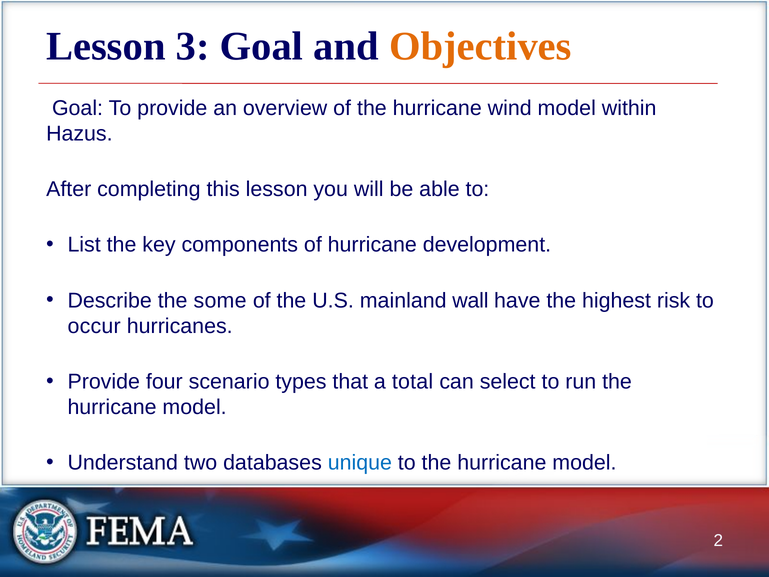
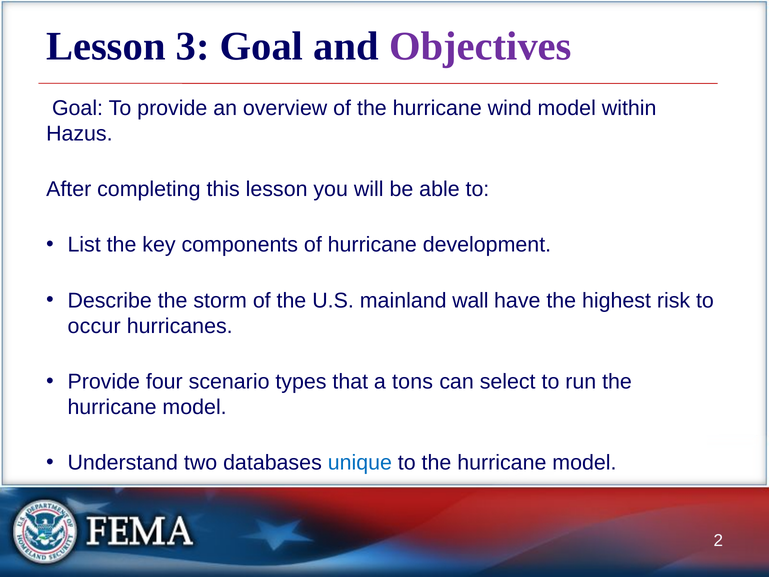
Objectives colour: orange -> purple (480, 46)
some: some -> storm (220, 300)
total: total -> tons (413, 382)
